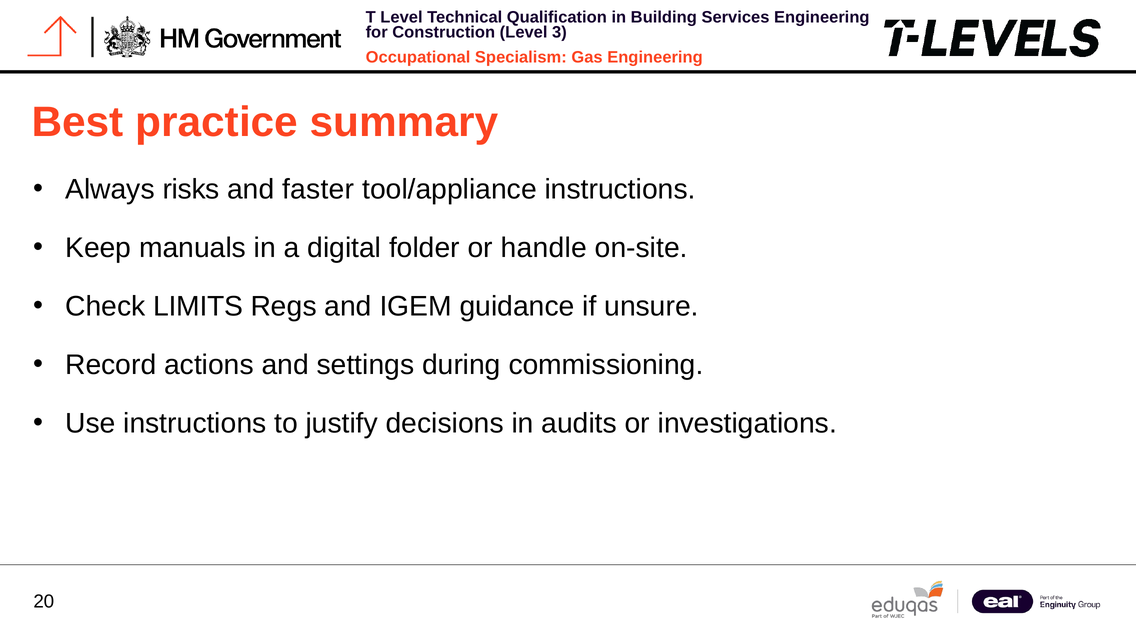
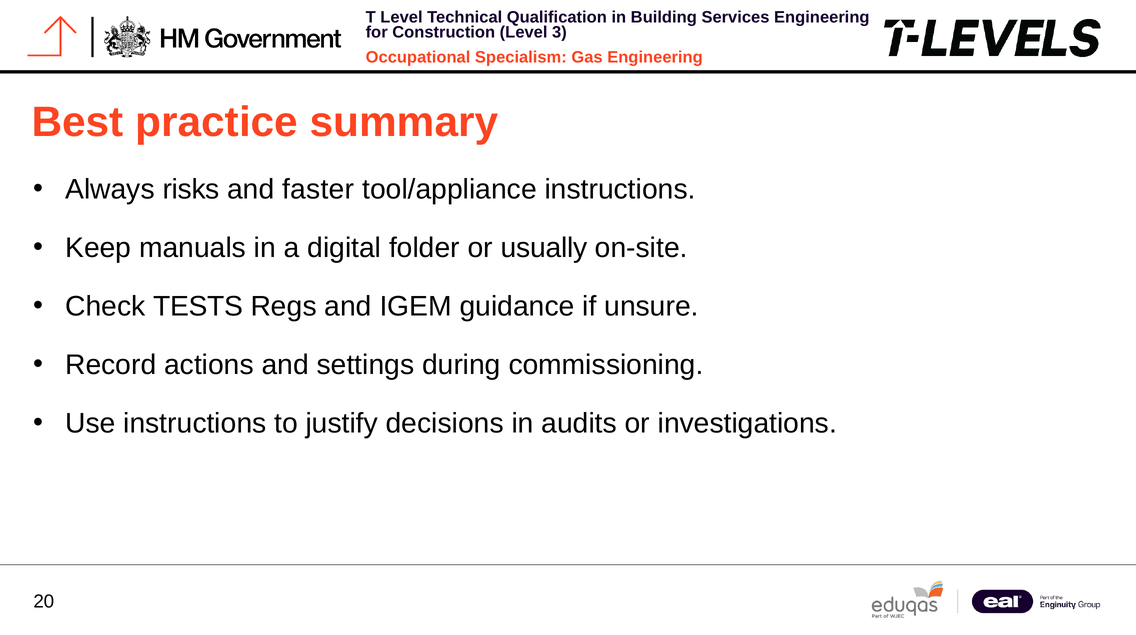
handle: handle -> usually (544, 248)
LIMITS: LIMITS -> TESTS (198, 306)
